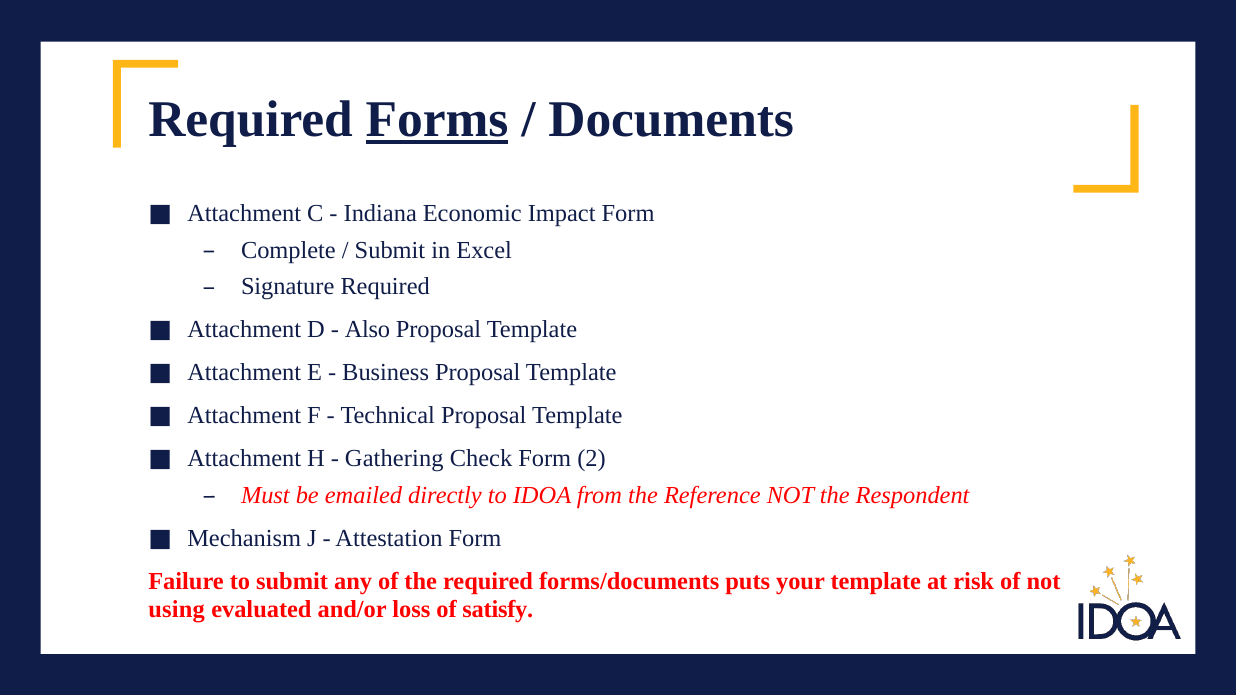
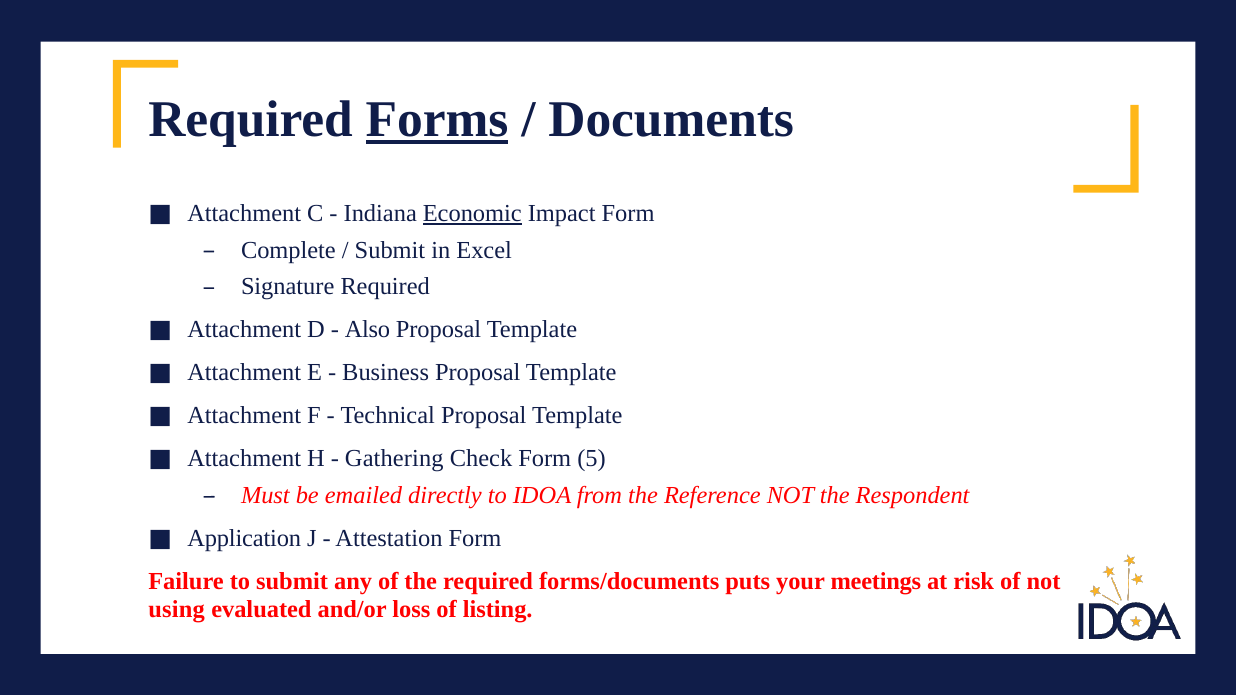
Economic underline: none -> present (472, 214)
2: 2 -> 5 (592, 459)
Mechanism: Mechanism -> Application (244, 539)
your template: template -> meetings (876, 582)
satisfy: satisfy -> listing (498, 609)
